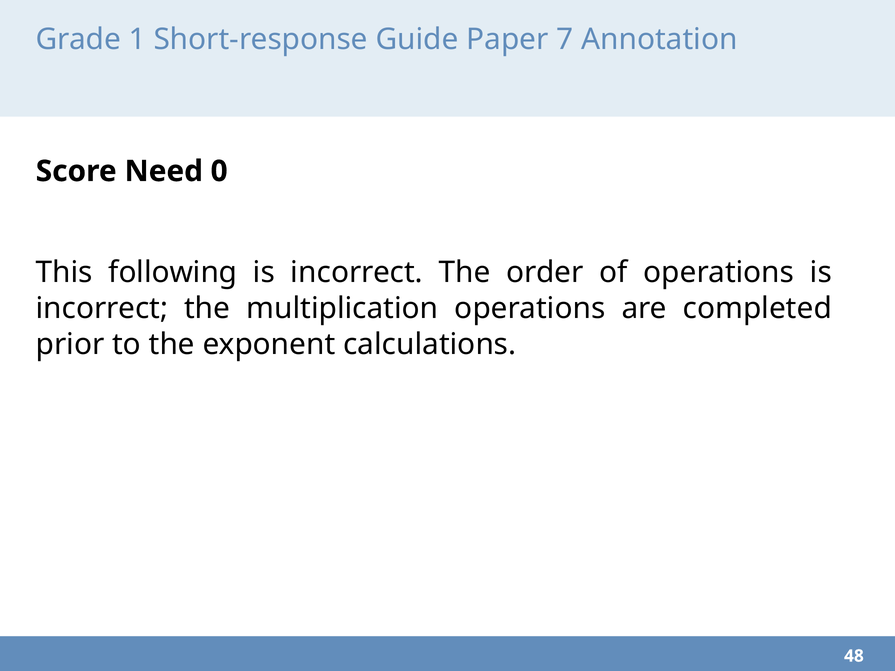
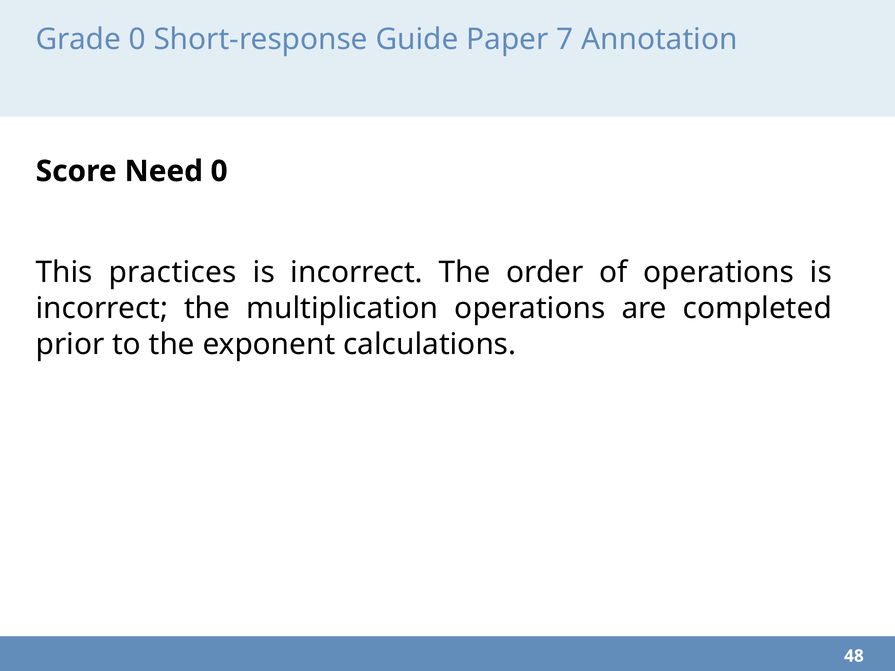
Grade 1: 1 -> 0 (137, 39)
following: following -> practices (173, 273)
